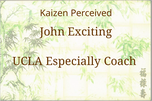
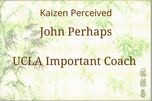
Exciting: Exciting -> Perhaps (90, 32)
Especially: Especially -> Important (73, 61)
